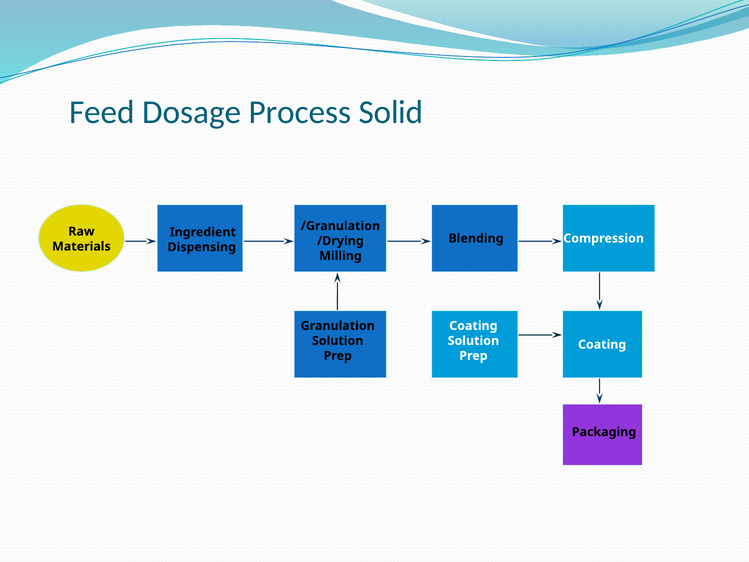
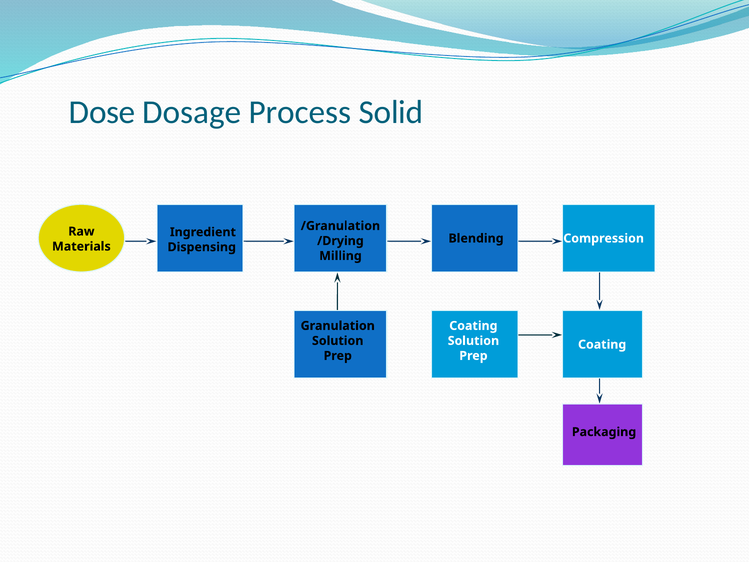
Feed: Feed -> Dose (102, 112)
